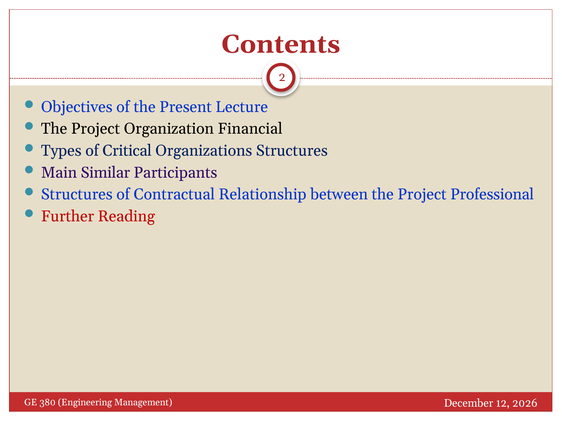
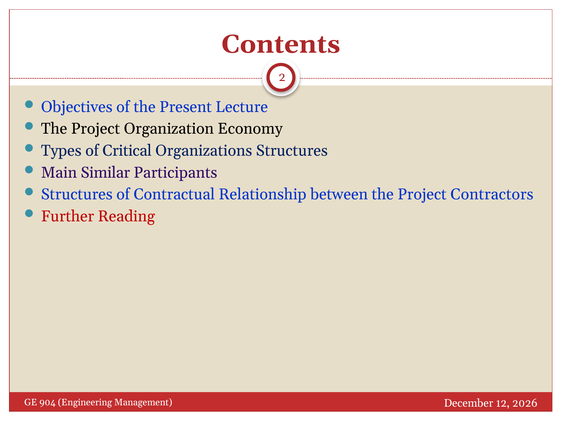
Financial: Financial -> Economy (250, 129)
Professional: Professional -> Contractors (492, 195)
380: 380 -> 904 (47, 403)
